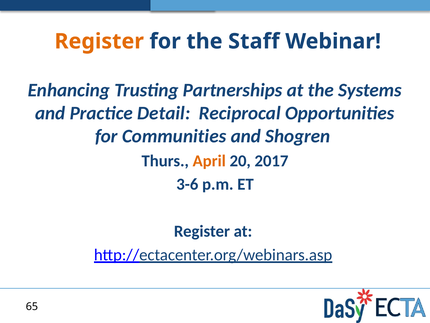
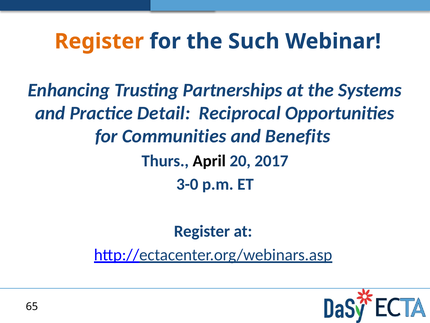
Staff: Staff -> Such (254, 41)
Shogren: Shogren -> Benefits (298, 136)
April colour: orange -> black (209, 161)
3-6: 3-6 -> 3-0 (187, 184)
